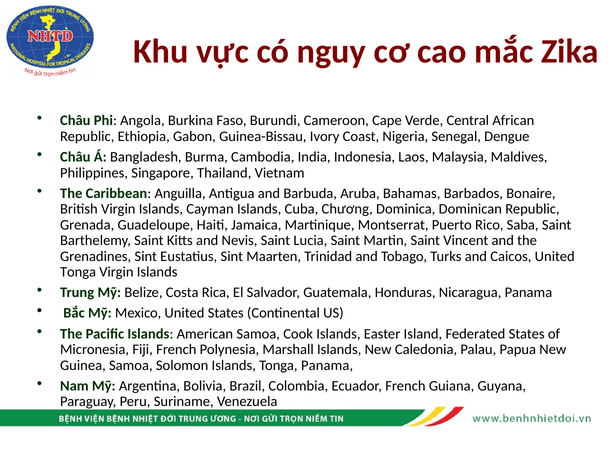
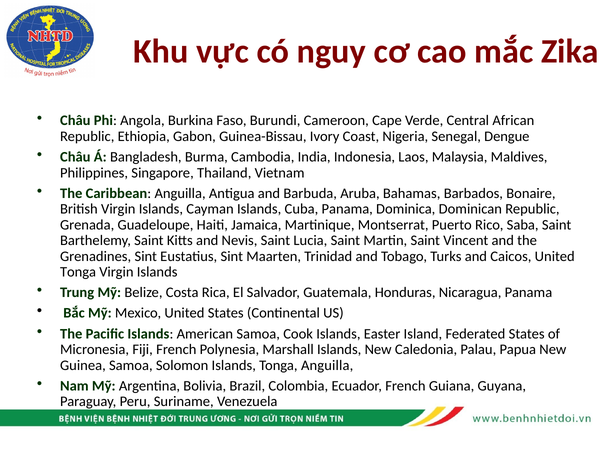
Cuba Chương: Chương -> Panama (347, 209)
Tonga Panama: Panama -> Anguilla (327, 365)
